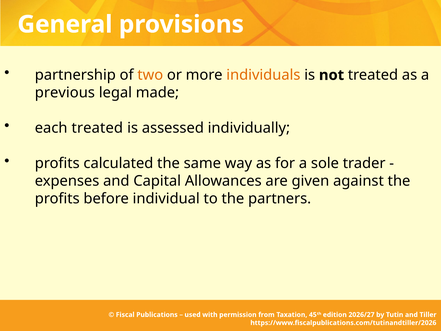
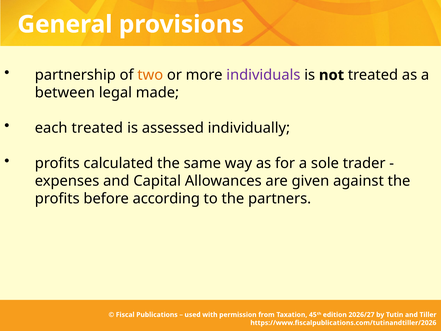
individuals colour: orange -> purple (263, 75)
previous: previous -> between (65, 93)
individual: individual -> according (166, 199)
